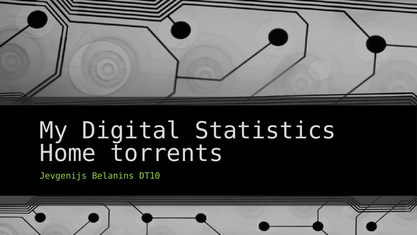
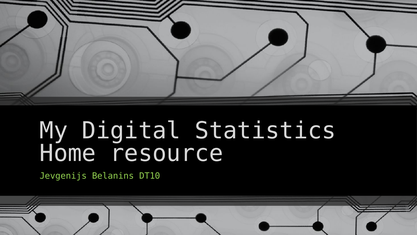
torrents: torrents -> resource (167, 153)
